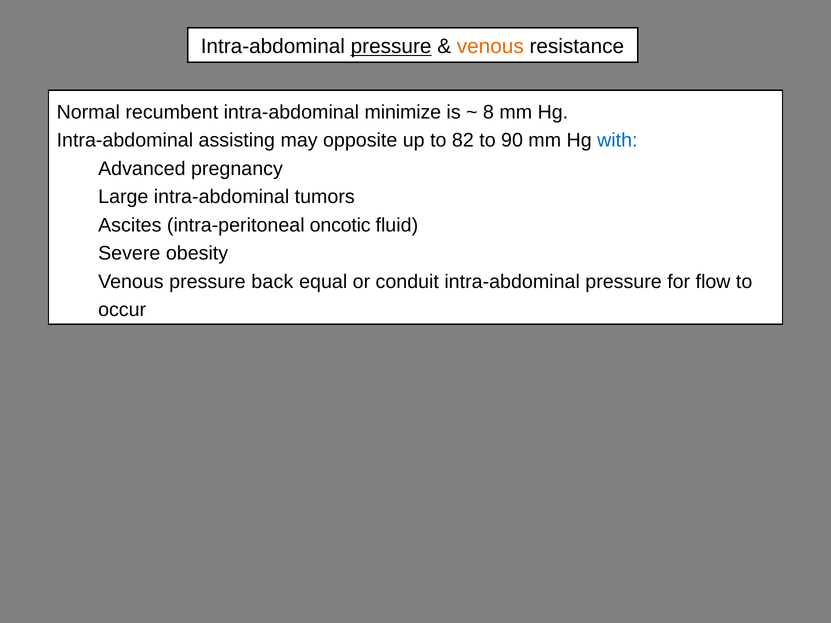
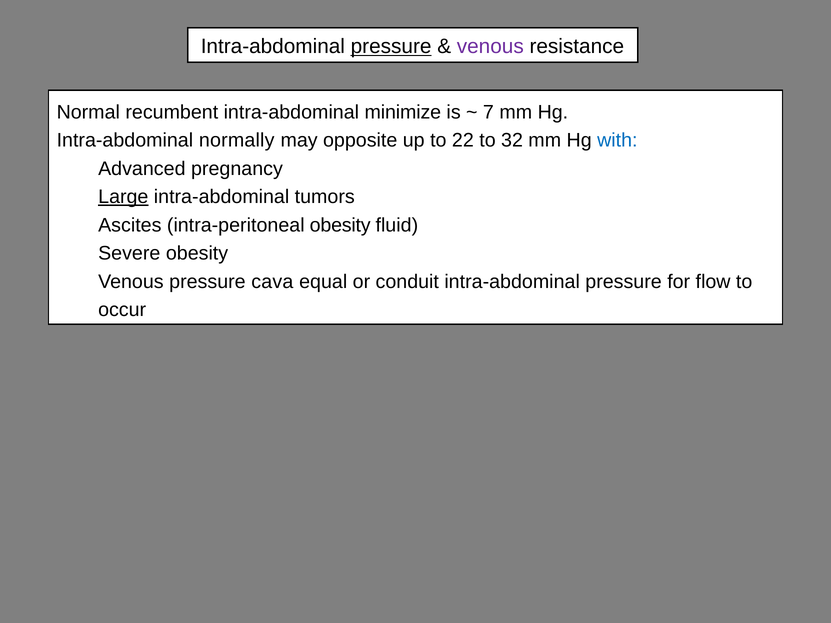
venous colour: orange -> purple (490, 47)
8: 8 -> 7 (488, 112)
assisting: assisting -> normally (237, 140)
82: 82 -> 22 (463, 140)
90: 90 -> 32 (512, 140)
Large underline: none -> present (123, 197)
intra-peritoneal oncotic: oncotic -> obesity (340, 225)
back: back -> cava (272, 282)
